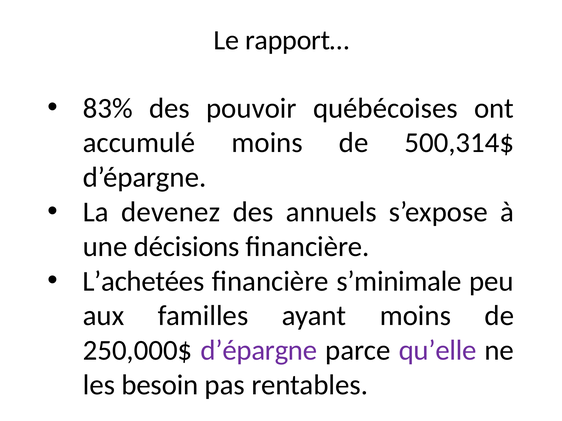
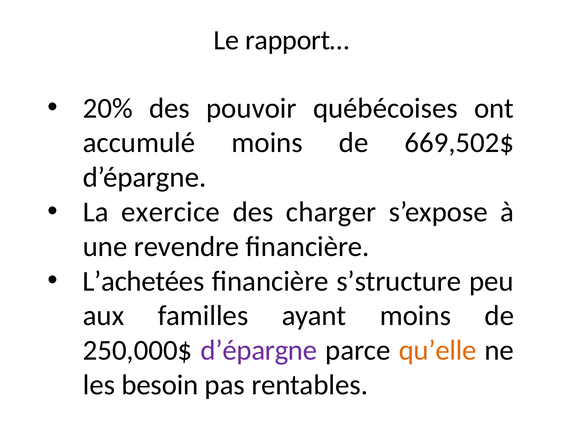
83%: 83% -> 20% (108, 108)
500,314$: 500,314$ -> 669,502$ (459, 143)
devenez: devenez -> exercice (171, 212)
annuels: annuels -> charger (331, 212)
décisions: décisions -> revendre (187, 247)
s’minimale: s’minimale -> s’structure (399, 282)
qu’elle colour: purple -> orange (438, 351)
